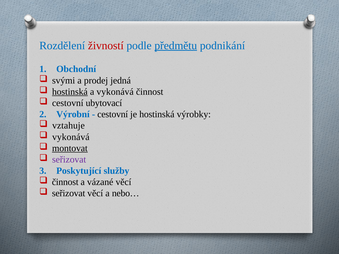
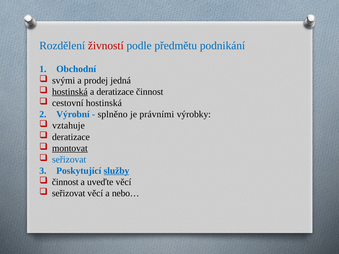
předmětu underline: present -> none (176, 46)
a vykonává: vykonává -> deratizace (115, 92)
cestovní ubytovací: ubytovací -> hostinská (104, 103)
cestovní: cestovní -> splněno (113, 114)
je hostinská: hostinská -> právními (157, 114)
vykonává: vykonává -> deratizace (71, 137)
seřizovat colour: purple -> blue (69, 160)
služby underline: none -> present (116, 171)
vázané: vázané -> uveďte (100, 182)
